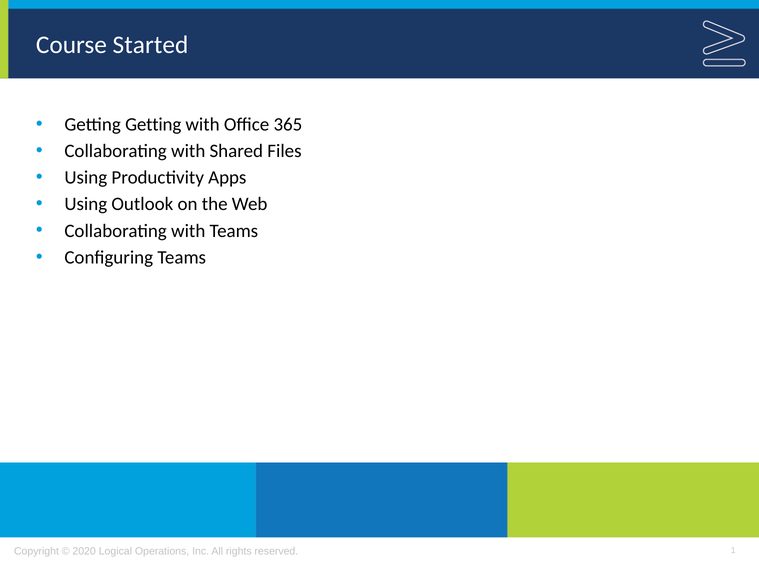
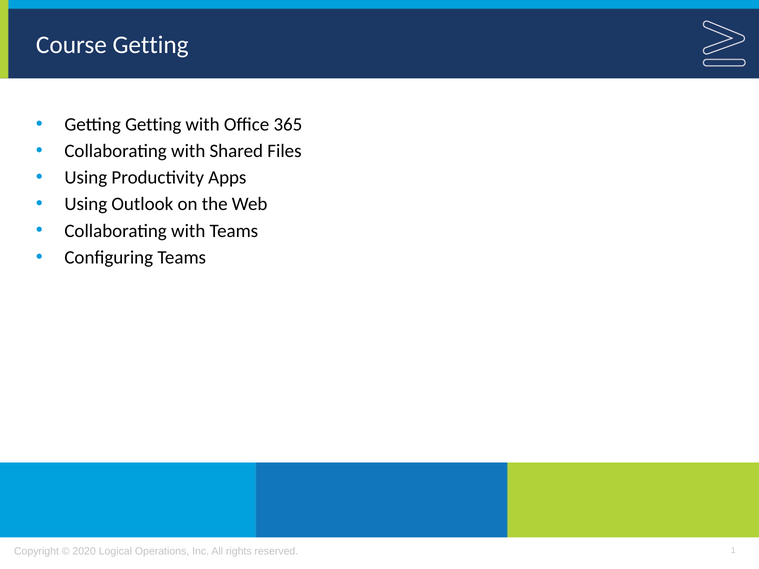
Course Started: Started -> Getting (151, 45)
